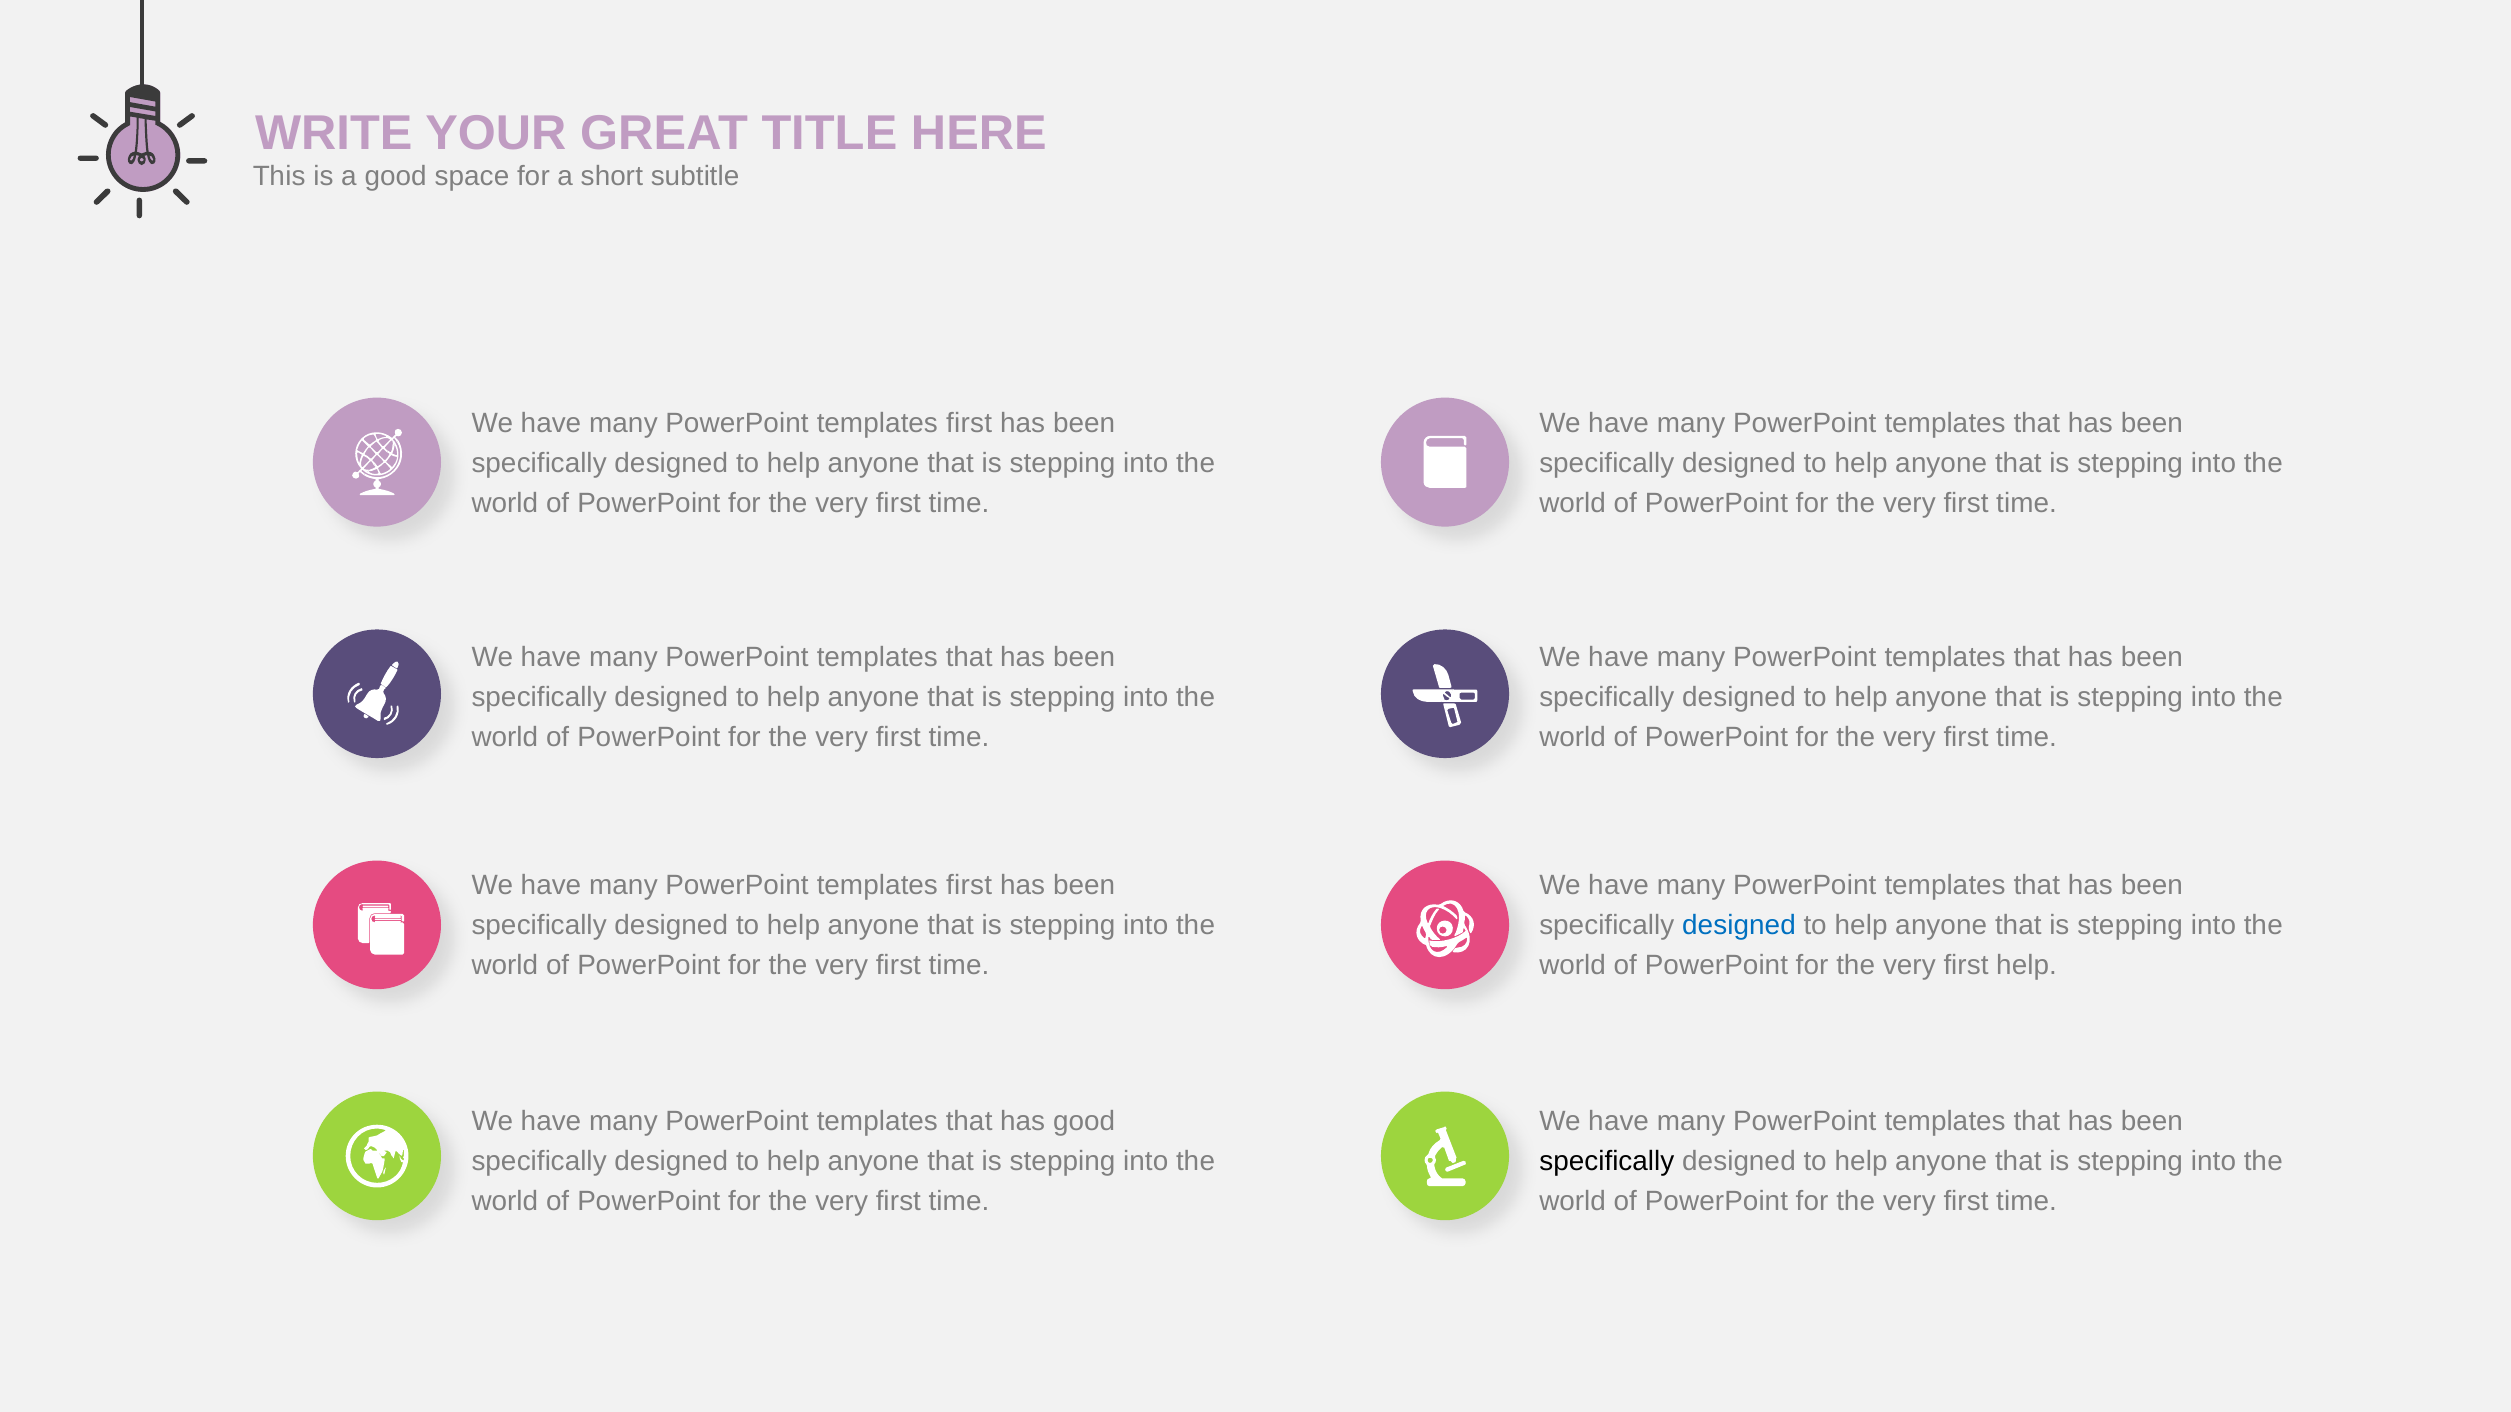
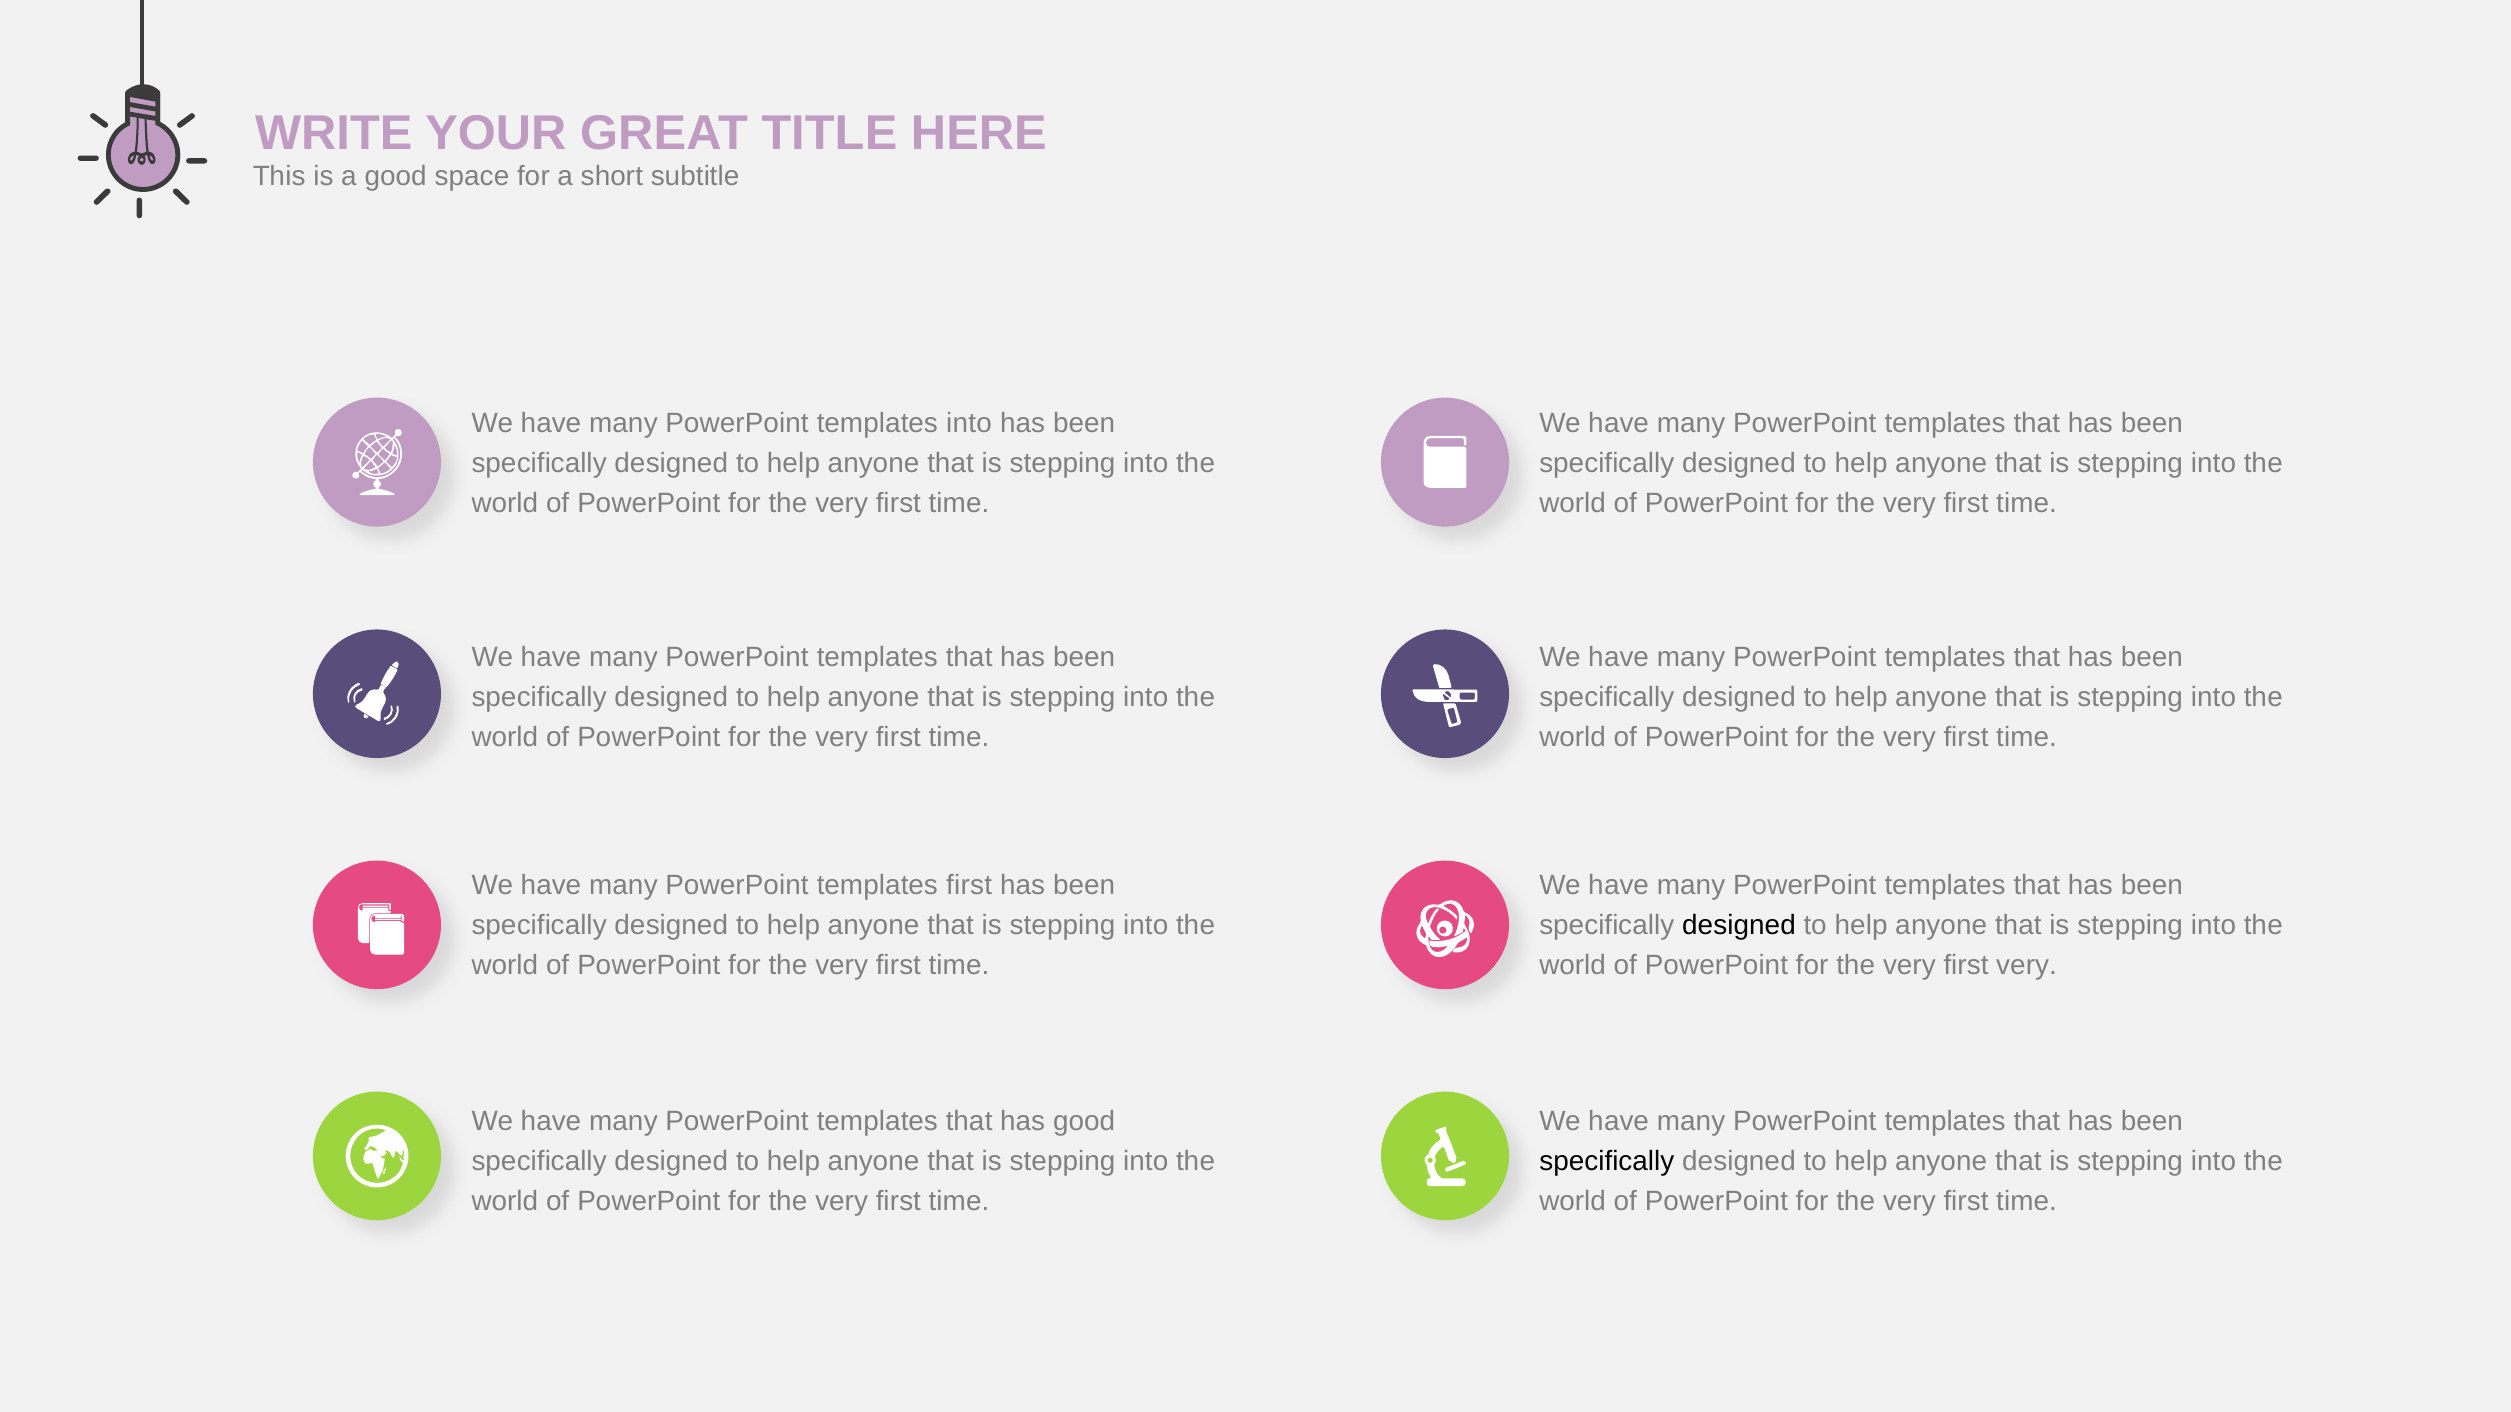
first: first -> into (969, 423)
designed colour: blue -> black (1739, 925)
first help: help -> very (2027, 965)
